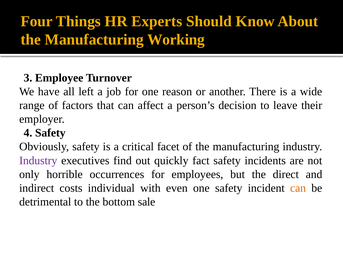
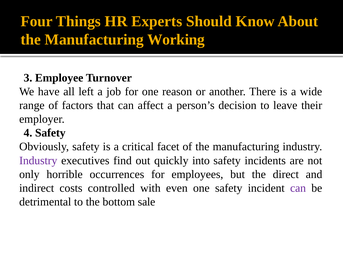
fact: fact -> into (201, 160)
individual: individual -> controlled (111, 187)
can colour: orange -> purple (298, 187)
